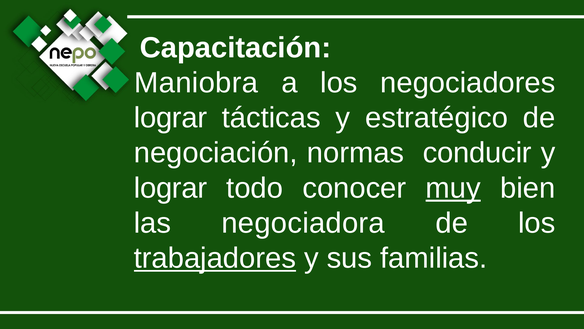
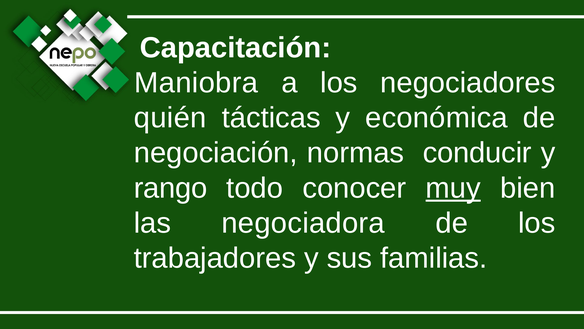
lograr: lograr -> quién (170, 118)
estratégico: estratégico -> económica (437, 118)
lograr: lograr -> rango (171, 188)
trabajadores underline: present -> none (215, 258)
